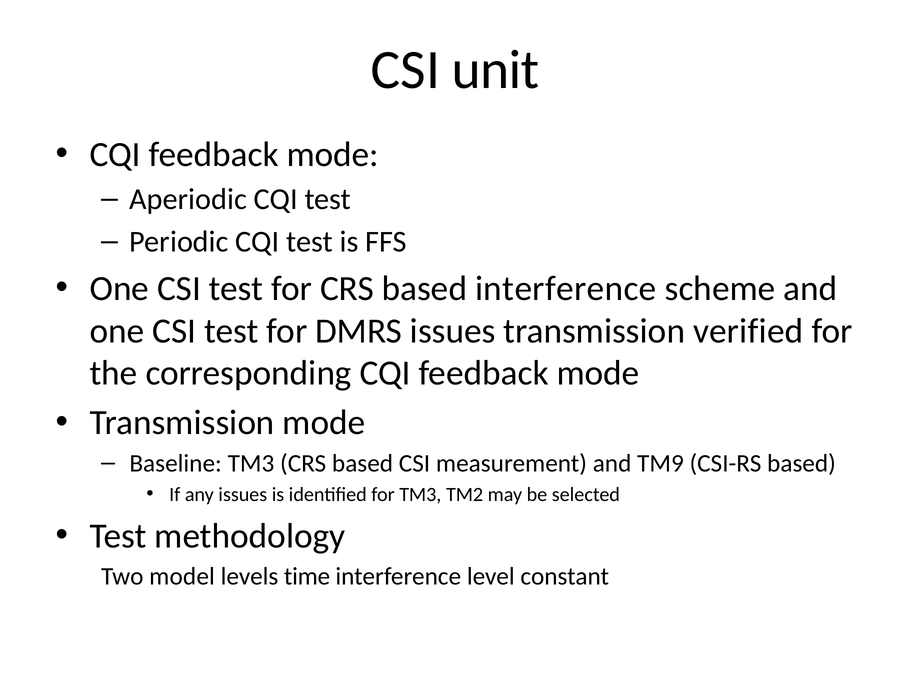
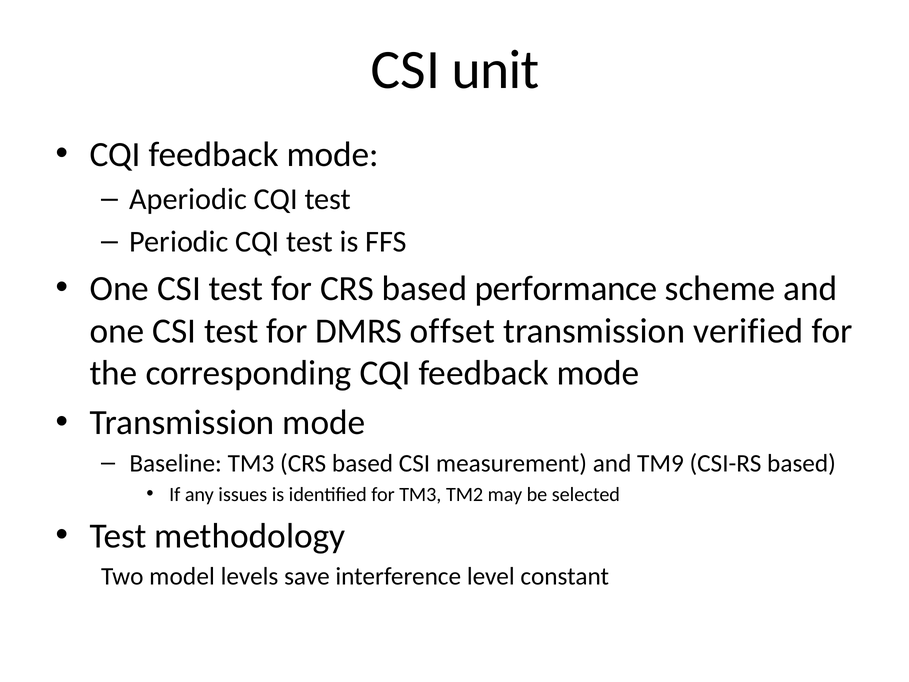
based interference: interference -> performance (566, 289)
DMRS issues: issues -> offset (453, 331)
time: time -> save (307, 576)
